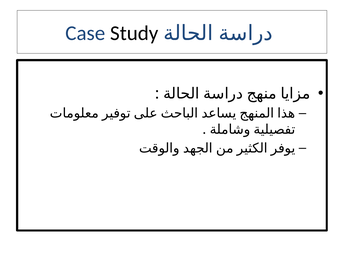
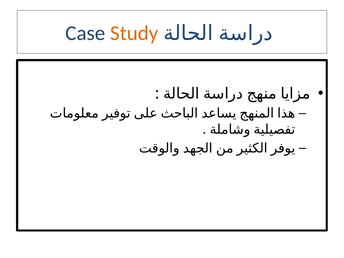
Study colour: black -> orange (134, 33)
